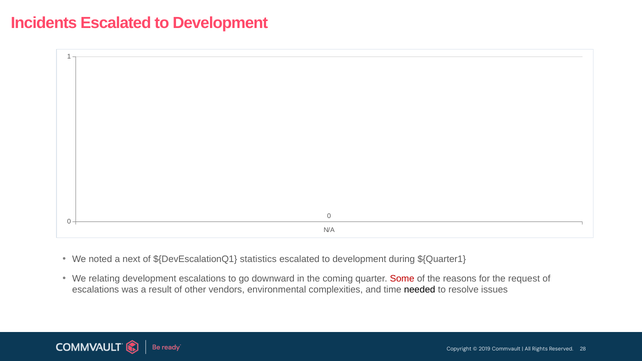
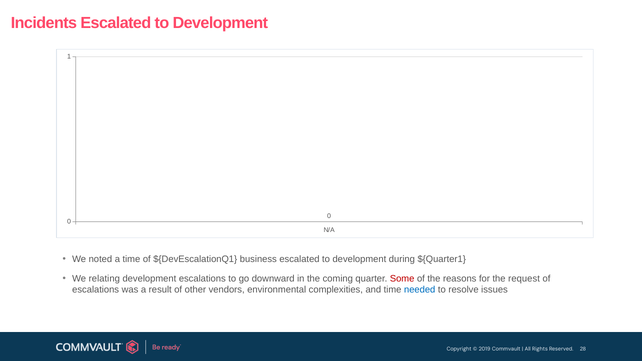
a next: next -> time (131, 259)
statistics: statistics -> business (258, 259)
needed colour: black -> blue (420, 290)
